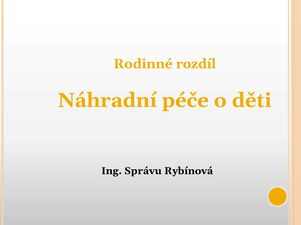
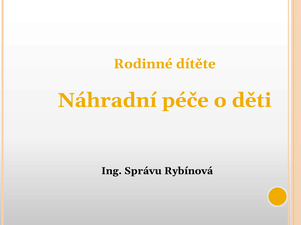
rozdíl: rozdíl -> dítěte (196, 64)
